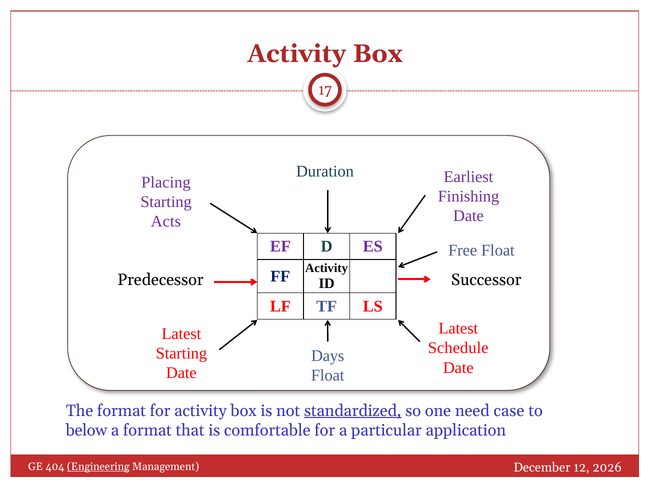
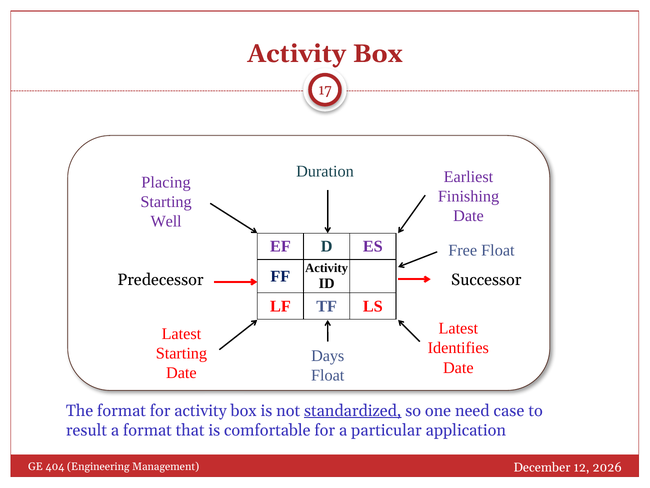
Acts: Acts -> Well (166, 221)
Schedule: Schedule -> Identifies (458, 348)
below: below -> result (87, 430)
Engineering underline: present -> none (98, 466)
